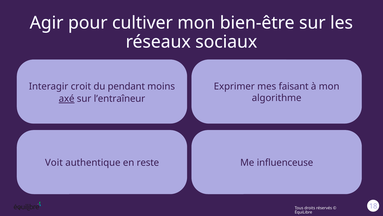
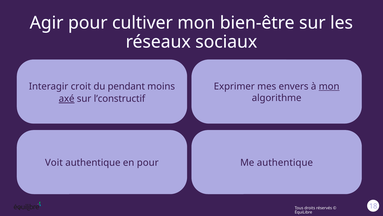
faisant: faisant -> envers (294, 86)
mon underline: none -> present (329, 86)
l’entraîneur: l’entraîneur -> l’constructif (119, 99)
en reste: reste -> pour (148, 162)
Me influenceuse: influenceuse -> authentique (285, 162)
